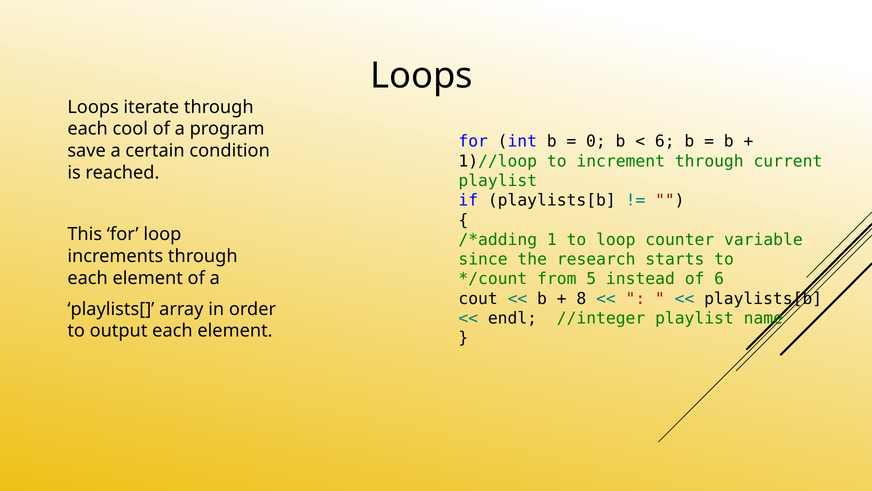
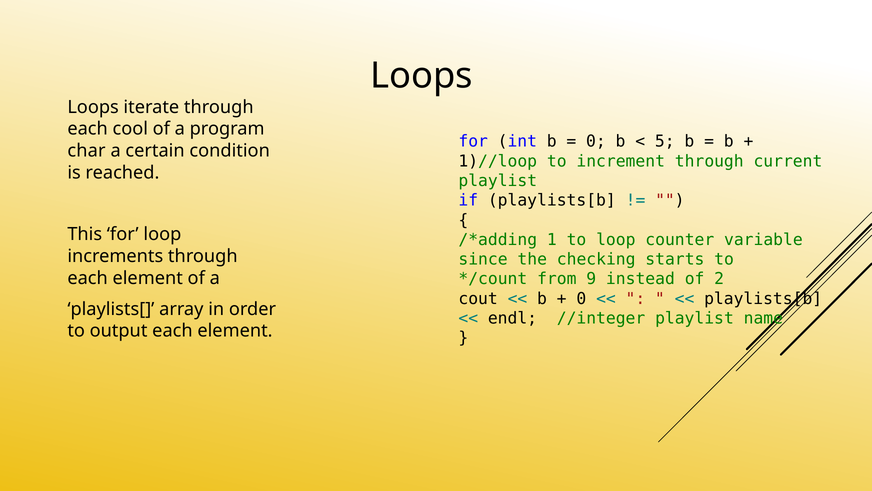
6: 6 -> 5 (665, 141)
save: save -> char (86, 151)
research: research -> checking (596, 259)
5: 5 -> 9 (591, 279)
of 6: 6 -> 2 (719, 279)
8: 8 -> 0 (581, 298)
